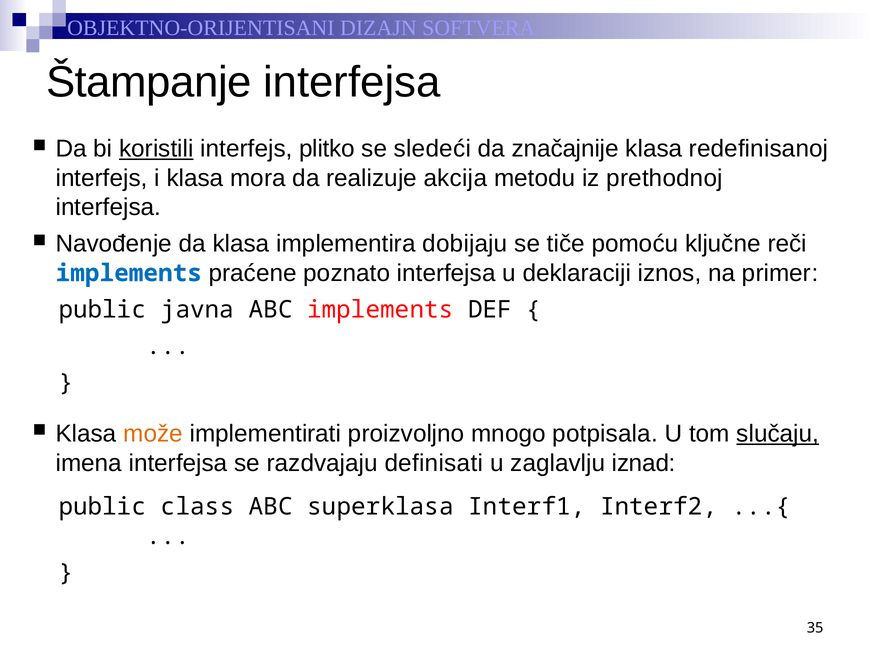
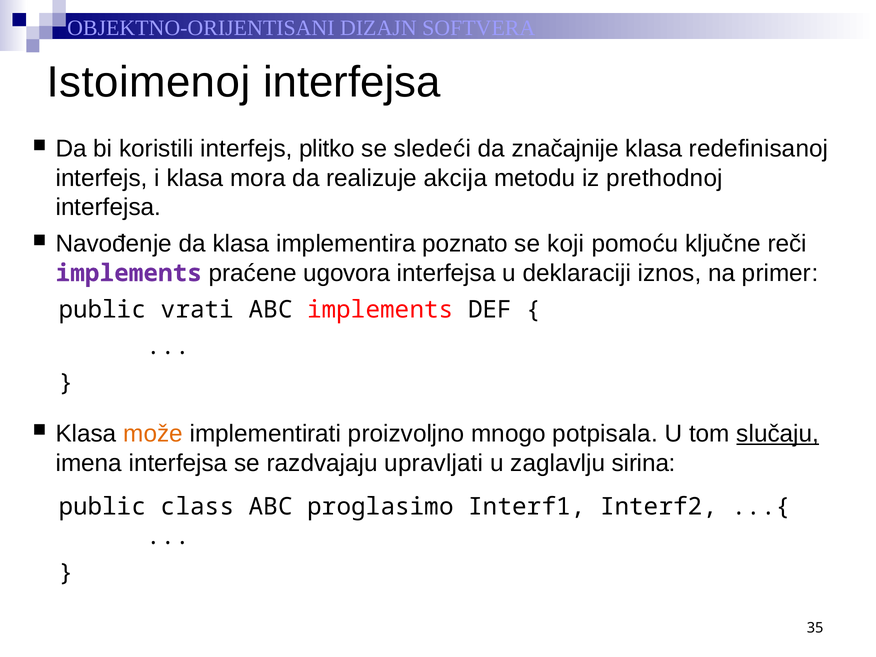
Štampanje: Štampanje -> Istoimenoj (149, 82)
koristili underline: present -> none (156, 149)
dobijaju: dobijaju -> poznato (465, 244)
tiče: tiče -> koji (566, 244)
implements colour: blue -> purple (129, 273)
poznato: poznato -> ugovora (347, 273)
javna: javna -> vrati (198, 310)
definisati: definisati -> upravljati (434, 463)
iznad: iznad -> sirina (644, 463)
superklasa: superklasa -> proglasimo (381, 507)
